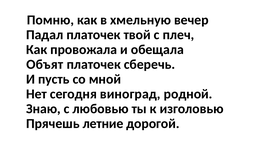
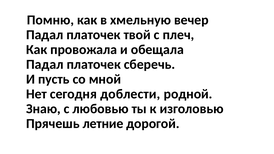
Объят: Объят -> Падал (45, 64)
виноград: виноград -> доблести (130, 94)
